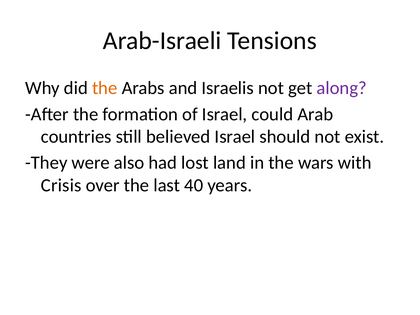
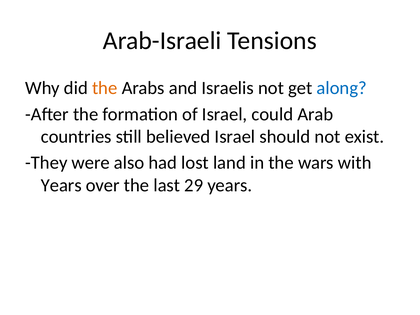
along colour: purple -> blue (342, 88)
Crisis: Crisis -> Years (61, 185)
40: 40 -> 29 (194, 185)
